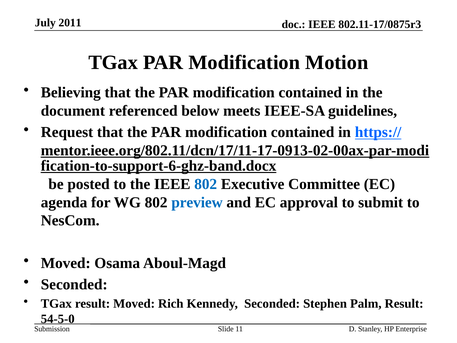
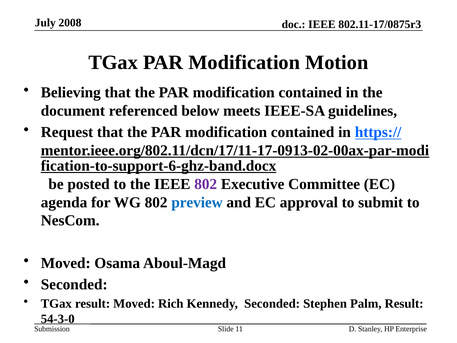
2011: 2011 -> 2008 (70, 23)
802 colour: blue -> purple (206, 184)
54-5-0: 54-5-0 -> 54-3-0 (58, 319)
